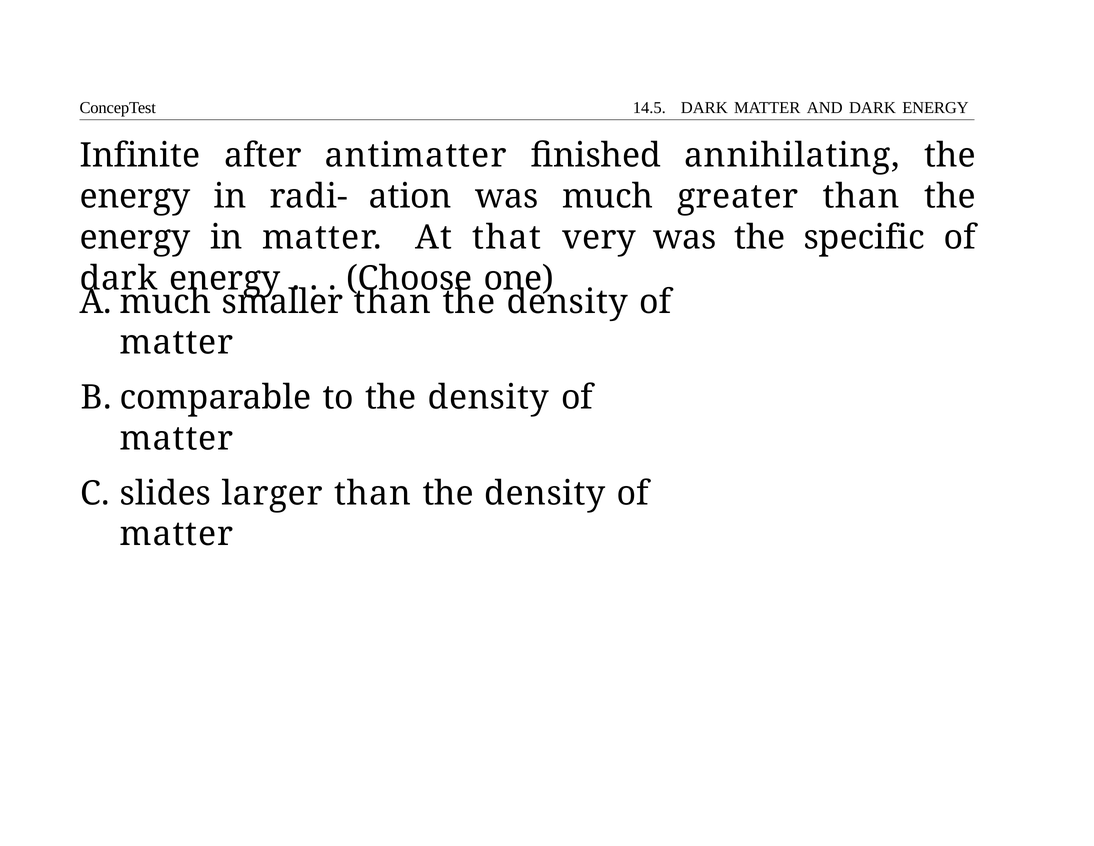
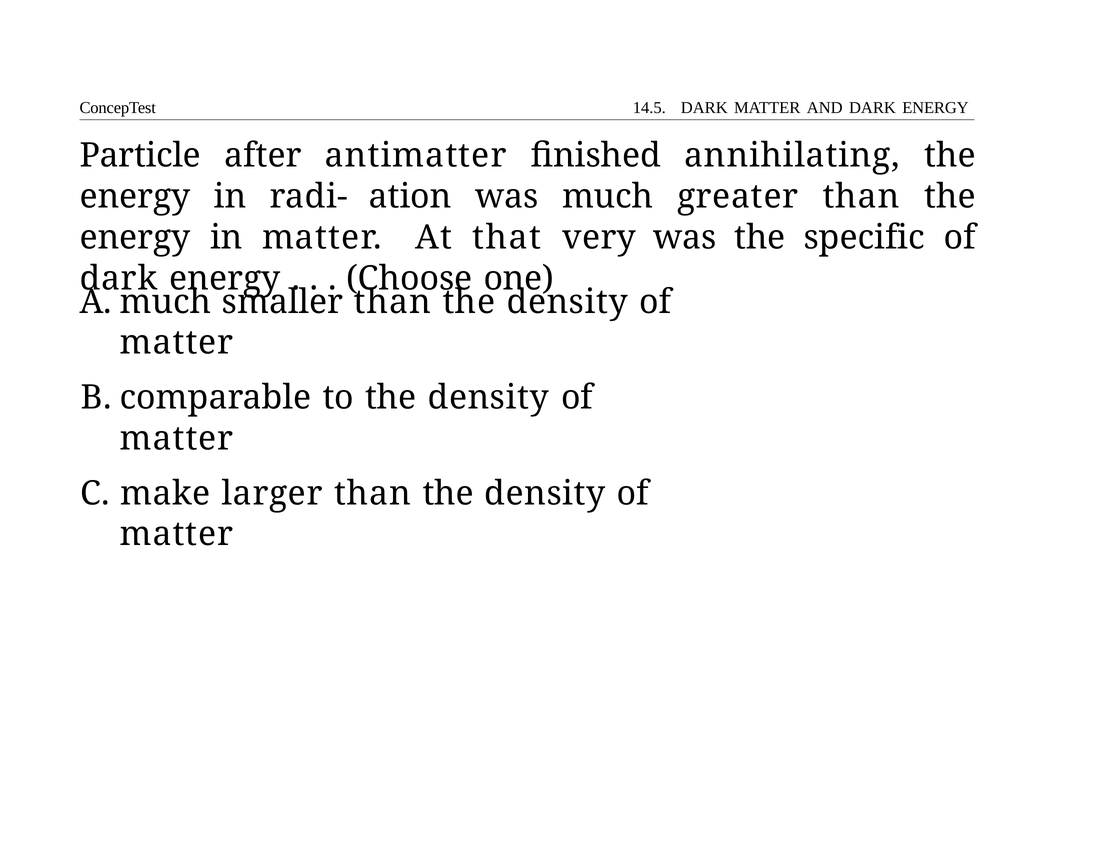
Infinite: Infinite -> Particle (140, 156)
slides: slides -> make (165, 493)
